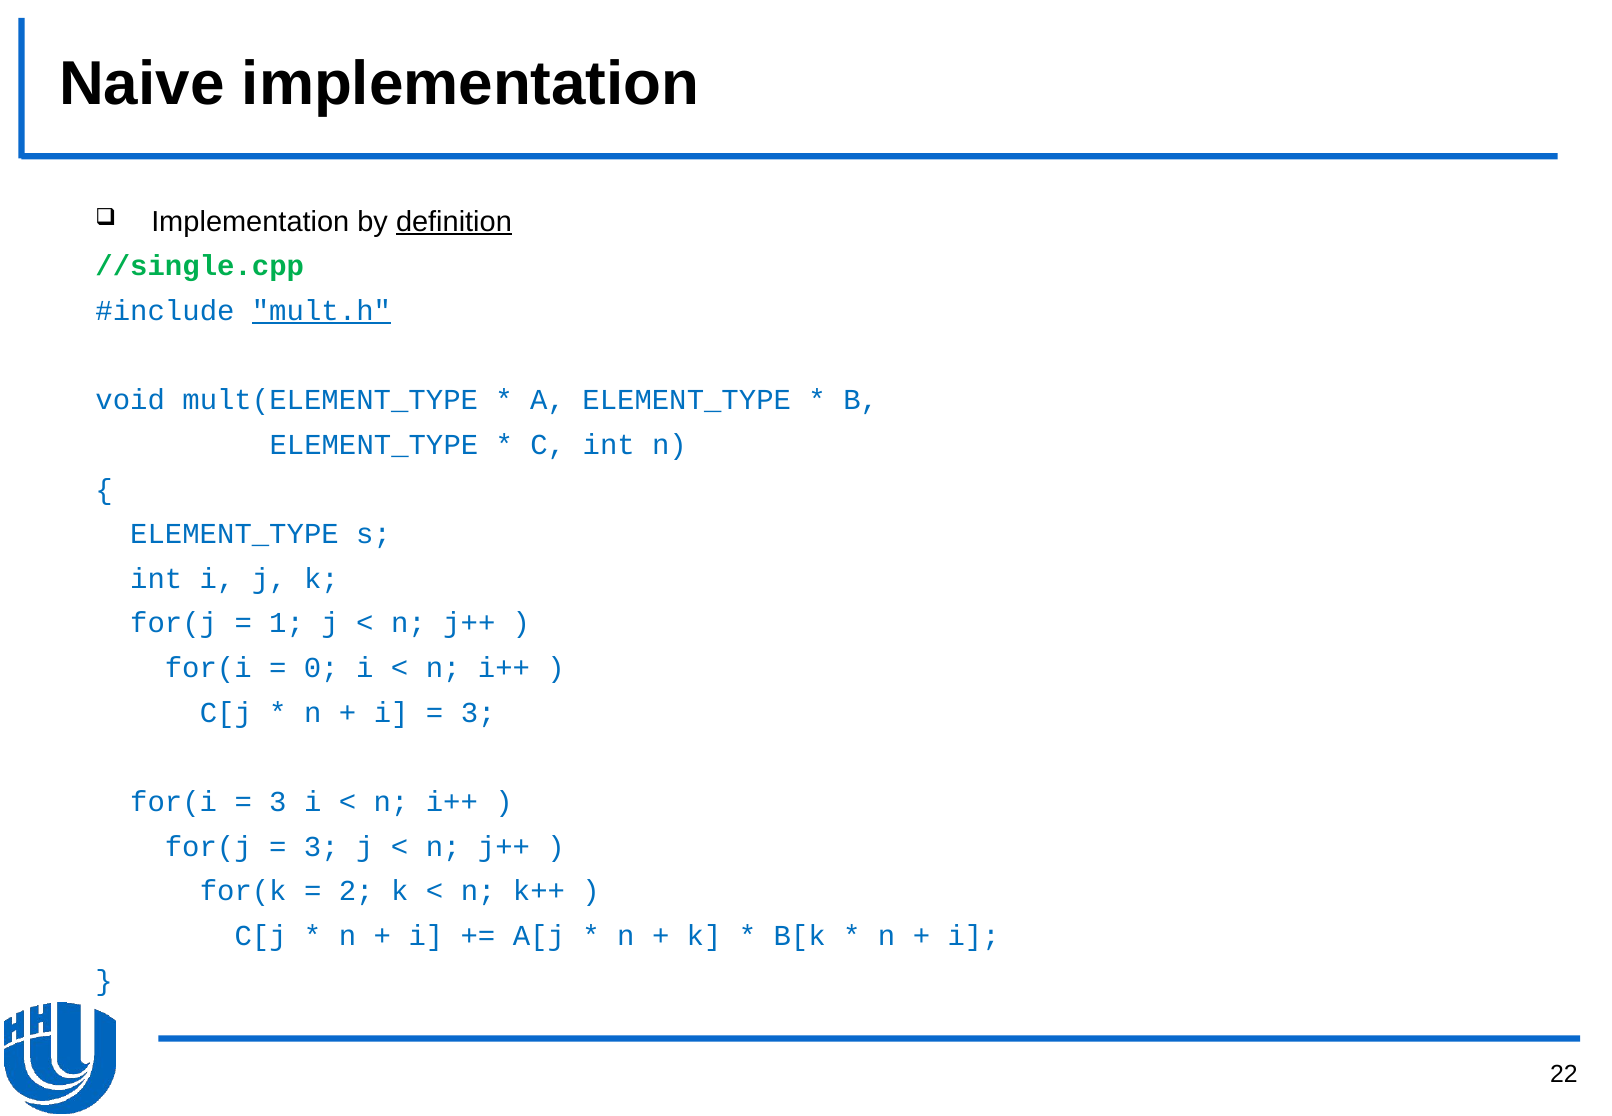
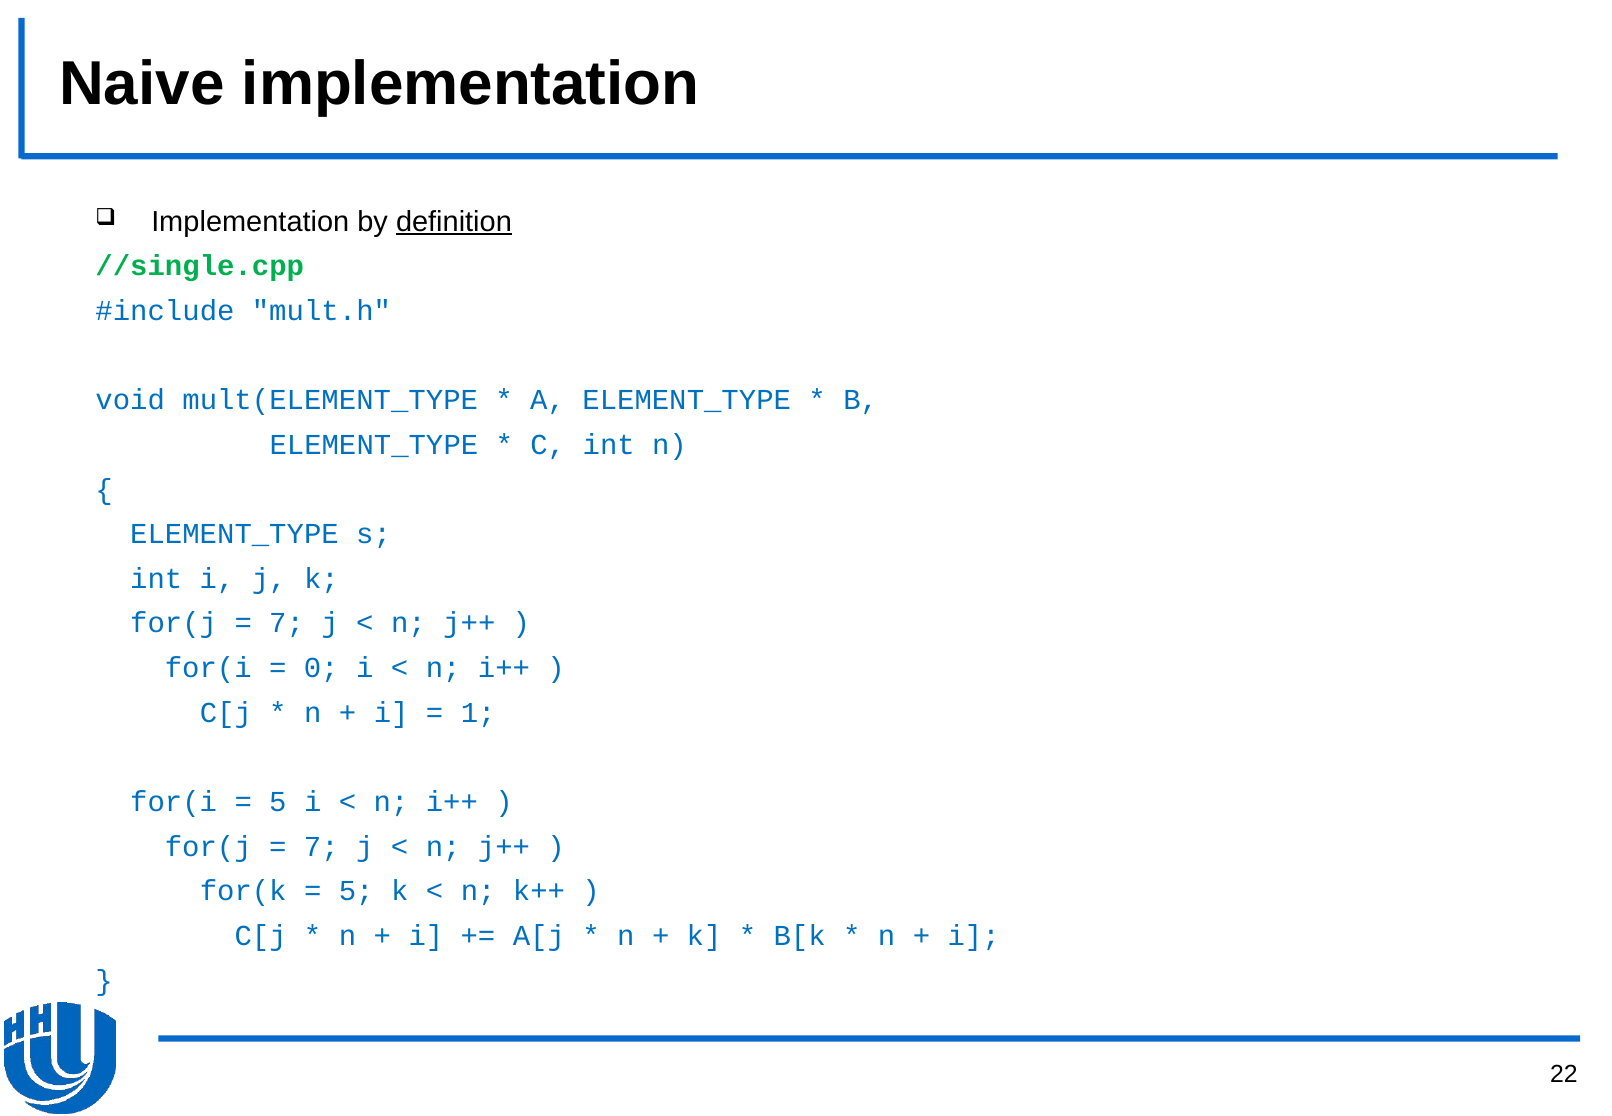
mult.h underline: present -> none (321, 311)
1: 1 -> 7 (287, 623)
3: 3 -> 1 (478, 713)
3: 3 -> 5 (278, 802)
3: 3 -> 7 (321, 847)
2: 2 -> 5 (356, 891)
